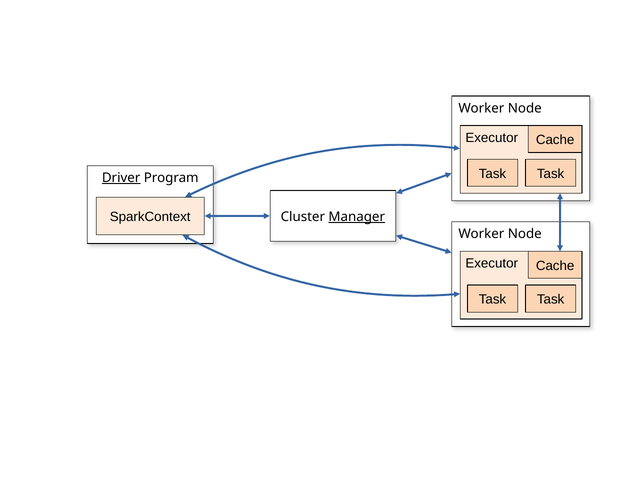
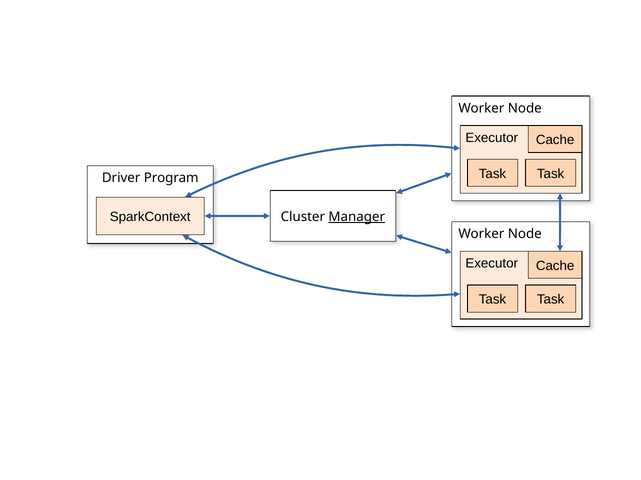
Driver underline: present -> none (121, 178)
